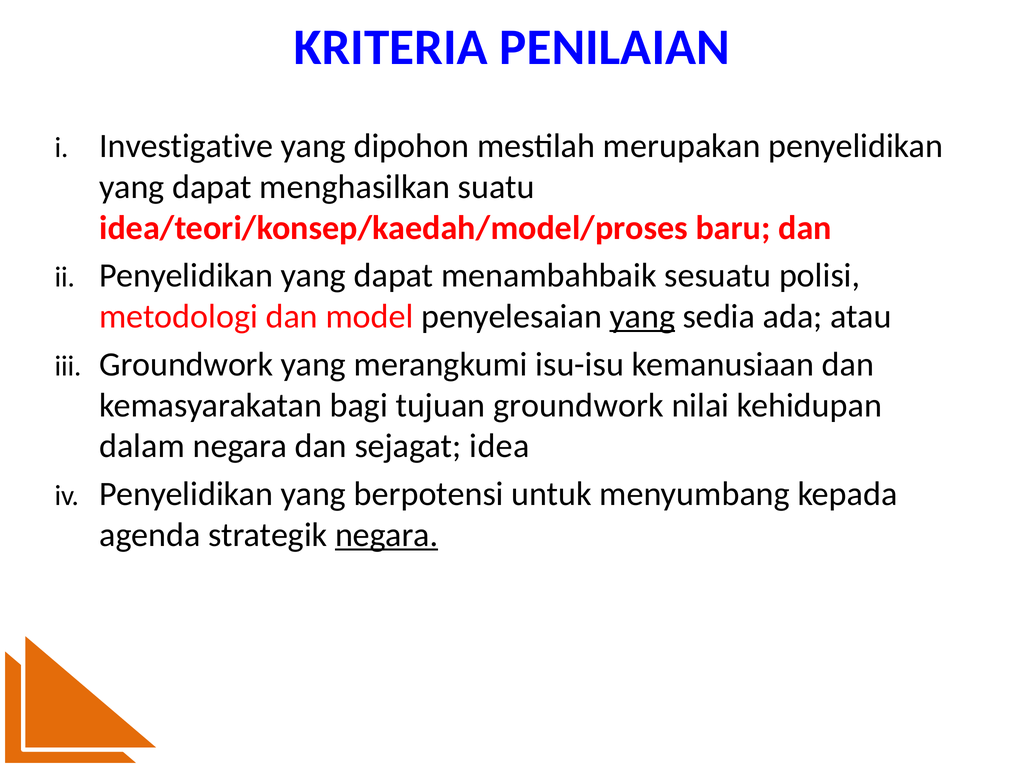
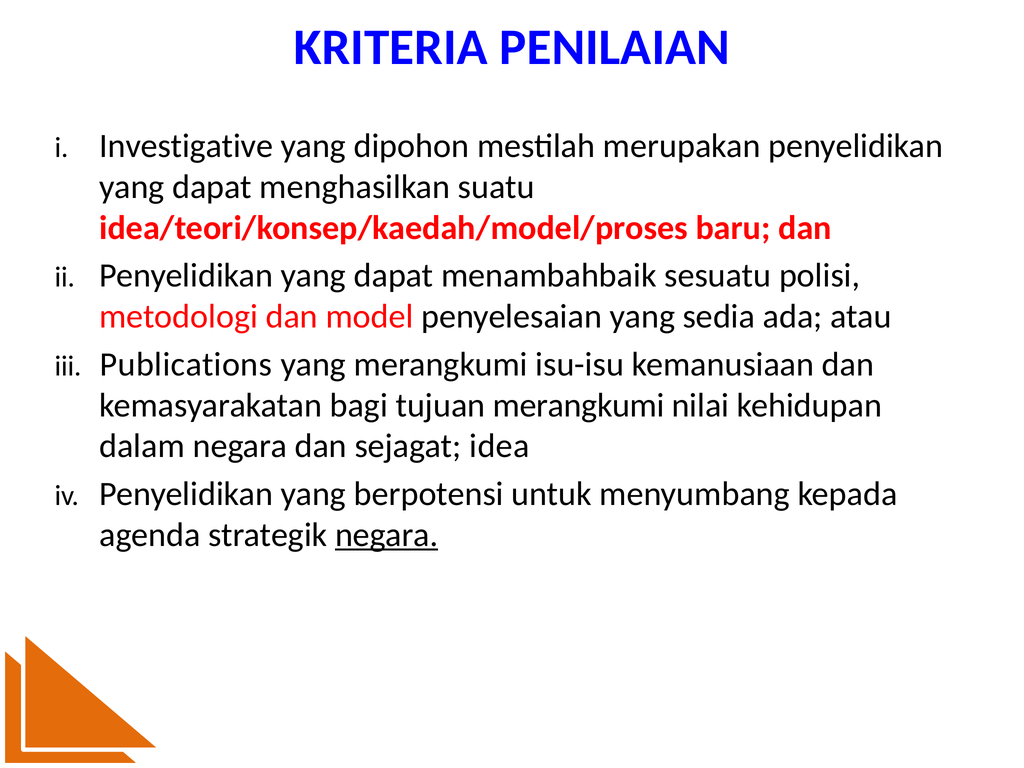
yang underline: present -> none (642, 317)
Groundwork: Groundwork -> Publications (186, 364)
tujuan groundwork: groundwork -> merangkumi (579, 405)
